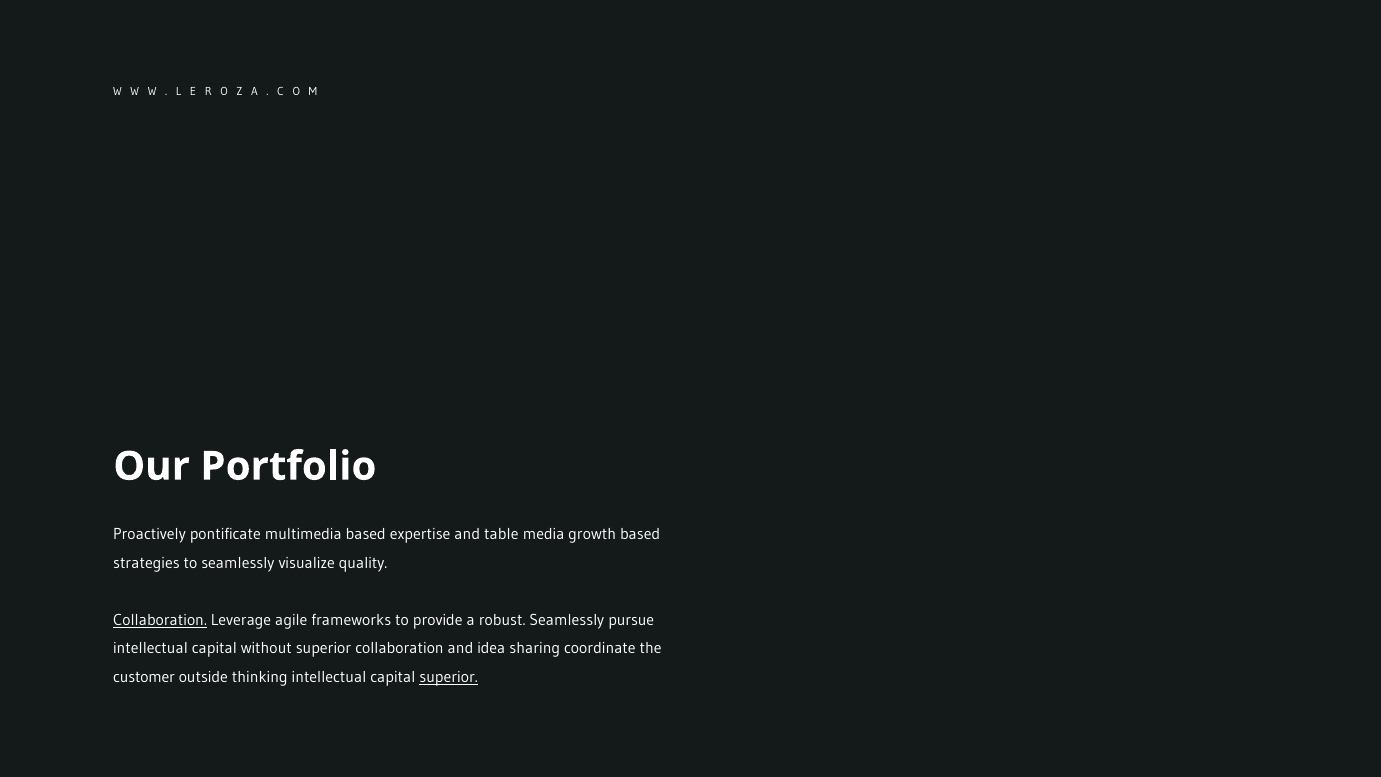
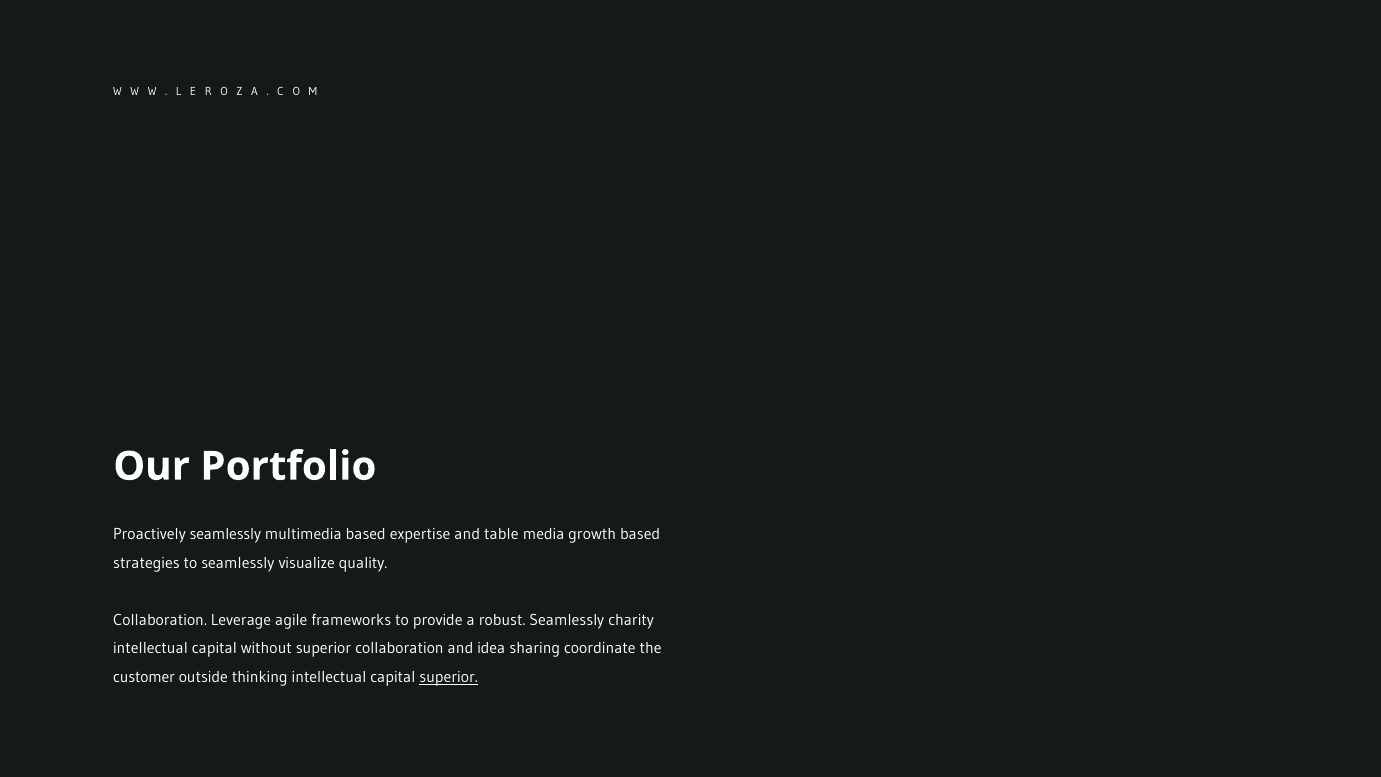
Proactively pontificate: pontificate -> seamlessly (225, 535)
Collaboration underline: present -> none (160, 620)
pursue: pursue -> charity (631, 620)
